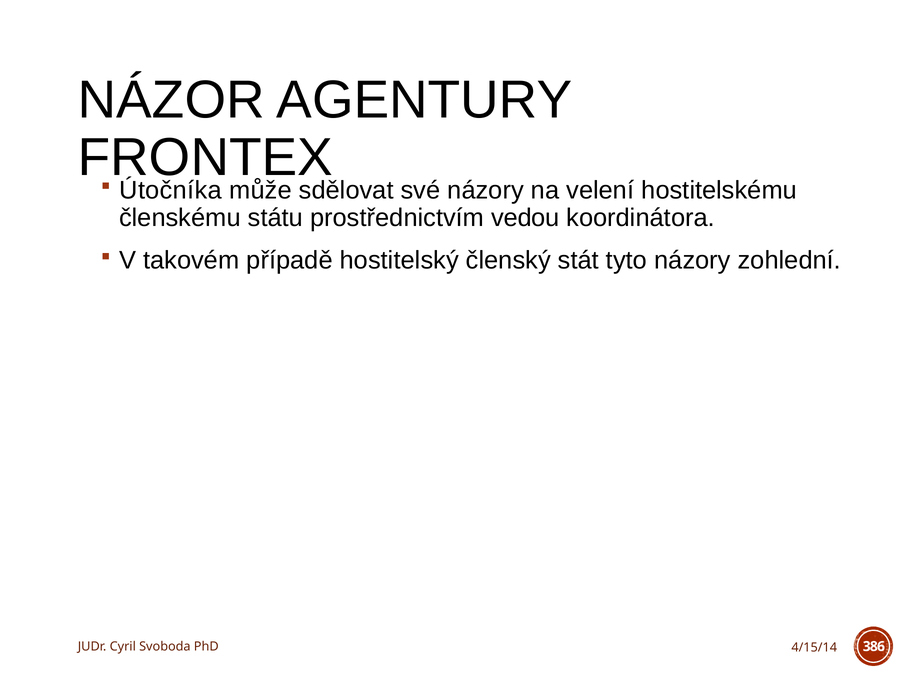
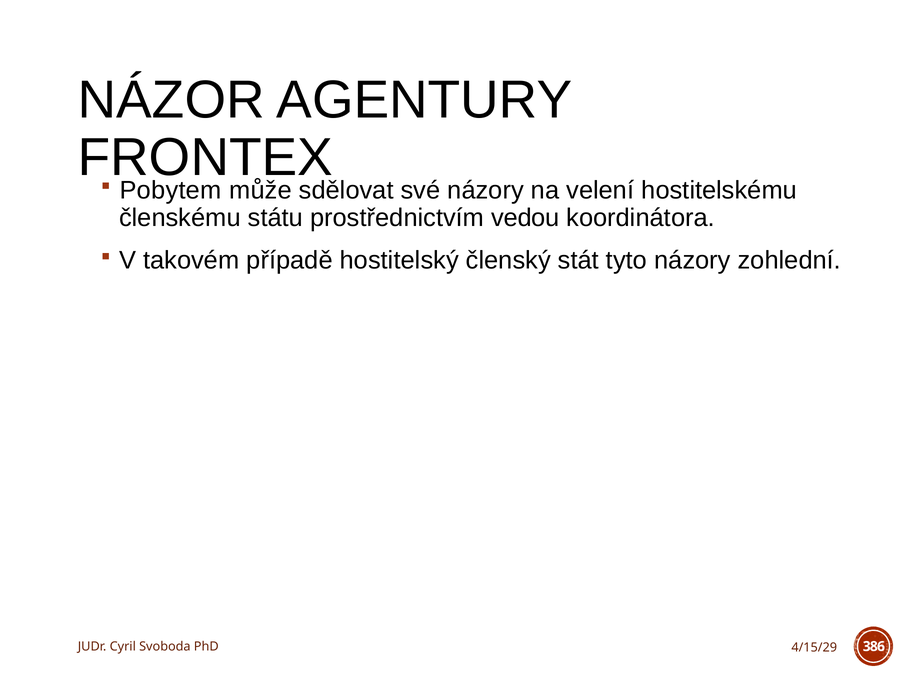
Útočníka: Útočníka -> Pobytem (171, 190)
4/15/14: 4/15/14 -> 4/15/29 (814, 647)
